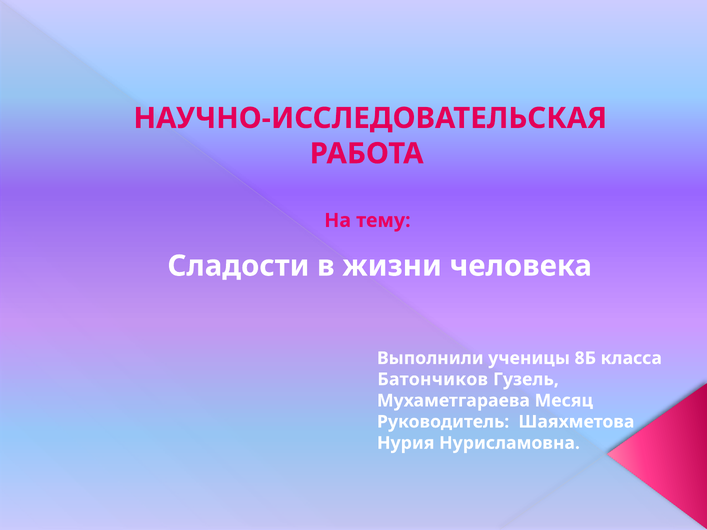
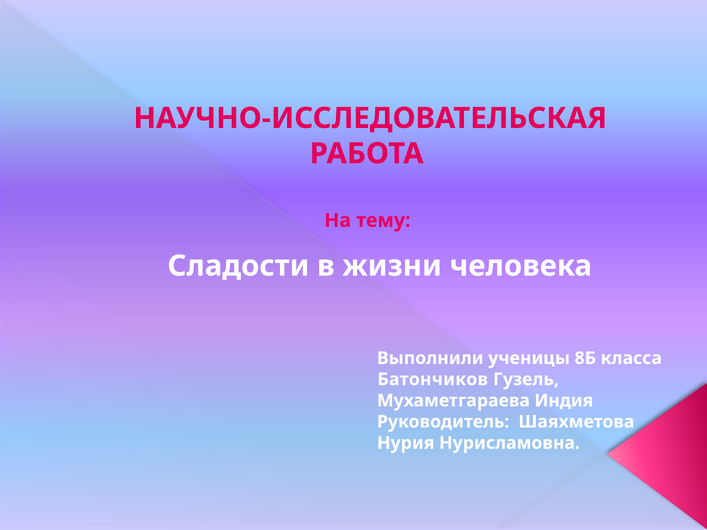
Месяц: Месяц -> Индия (564, 401)
